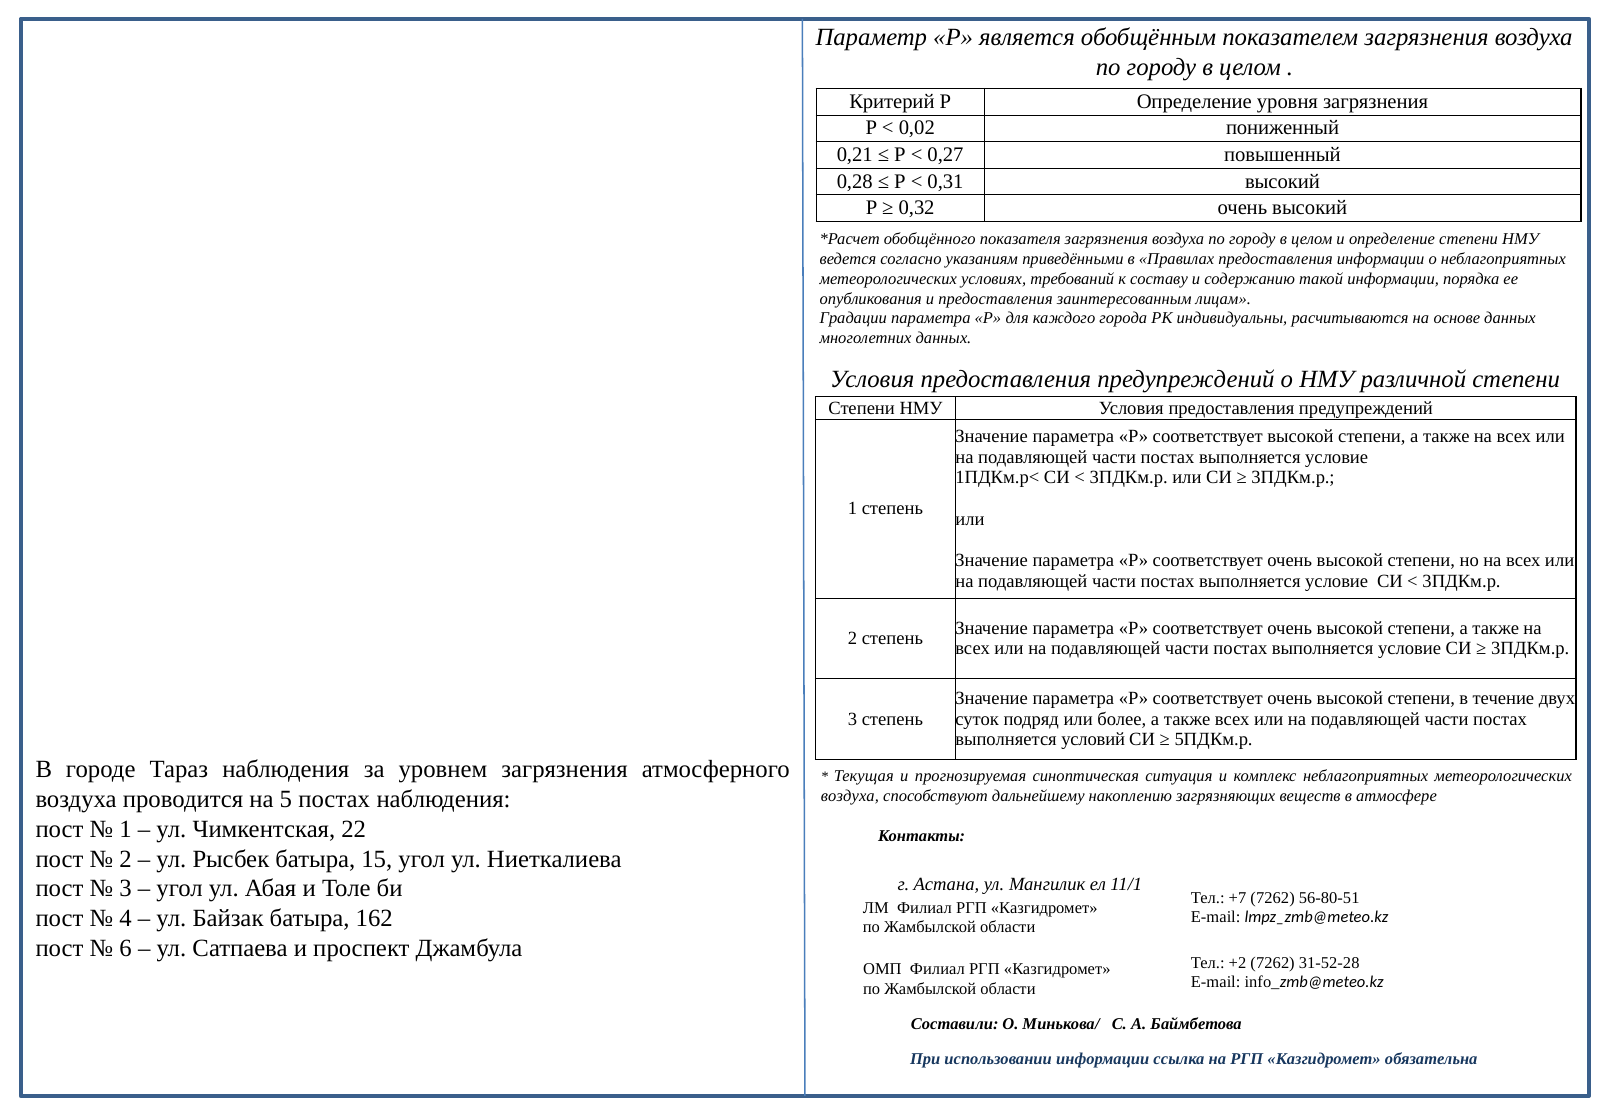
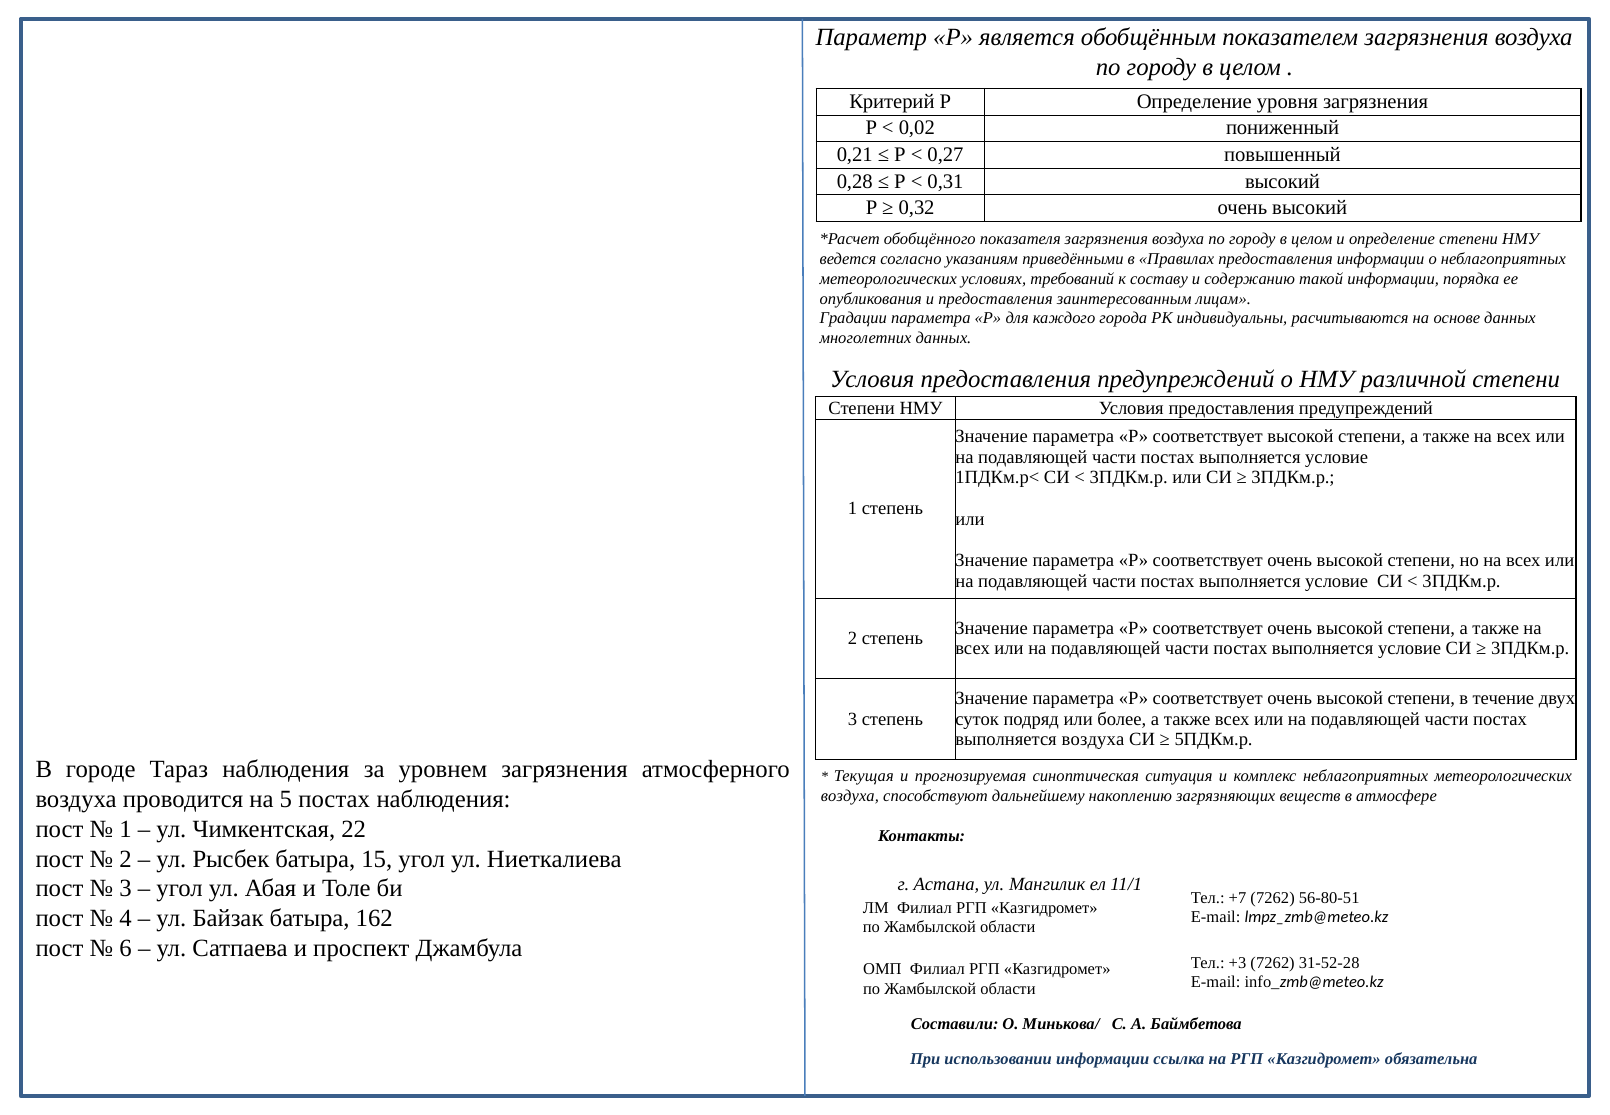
выполняется условий: условий -> воздуха (1093, 739)
+2: +2 -> +3 (1238, 963)
